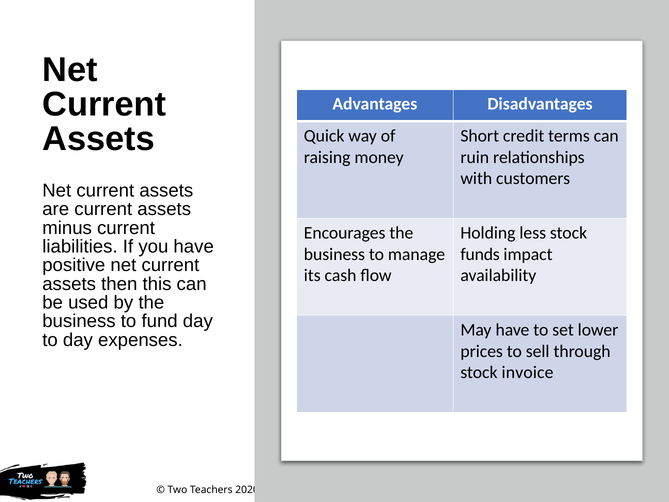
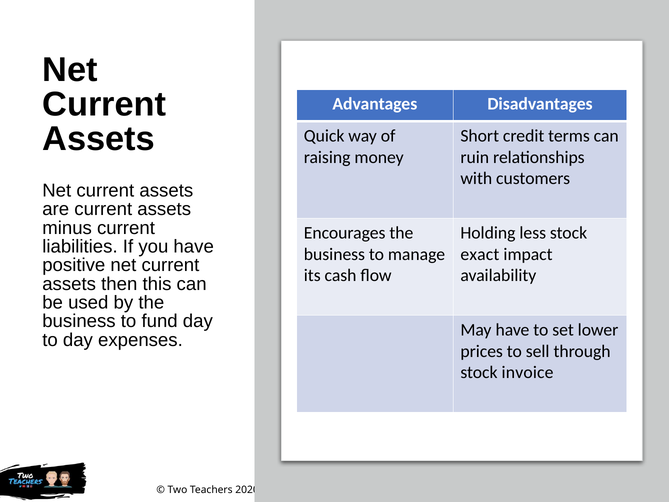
funds: funds -> exact (480, 254)
